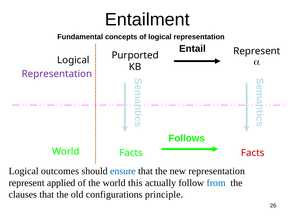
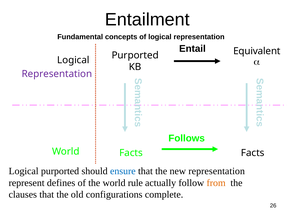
Represent: Represent -> Equivalent (257, 51)
Facts colour: red -> black (253, 153)
Logical outcomes: outcomes -> purported (60, 171)
applied: applied -> defines (61, 183)
this: this -> rule (135, 183)
from colour: blue -> orange (216, 183)
principle: principle -> complete (164, 195)
